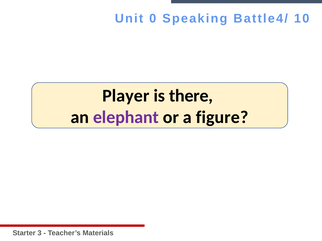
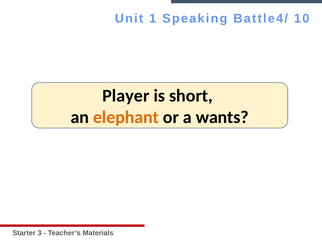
0: 0 -> 1 (153, 18)
there: there -> short (191, 96)
elephant colour: purple -> orange (126, 117)
figure: figure -> wants (222, 117)
